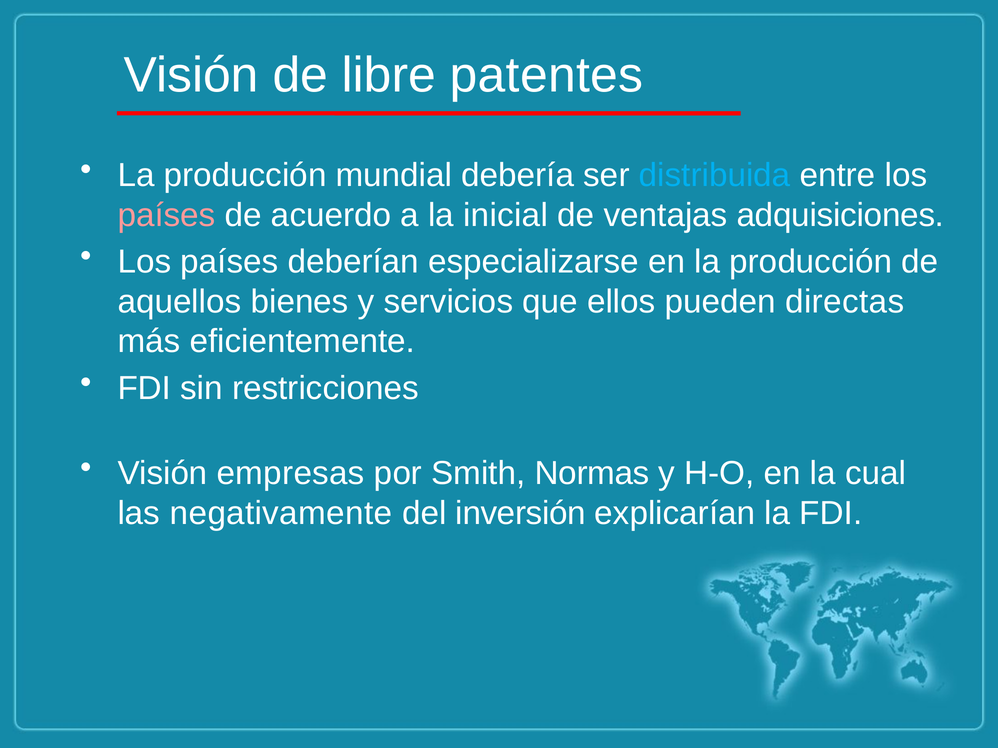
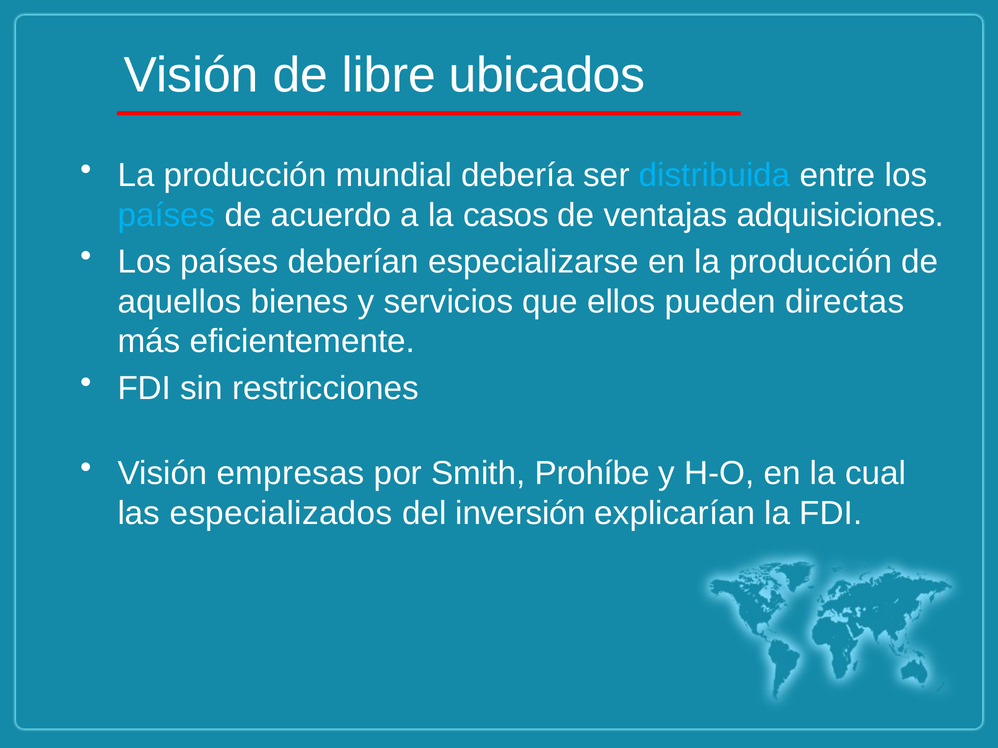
patentes: patentes -> ubicados (547, 75)
países colour: pink -> light blue (167, 215)
inicial: inicial -> casos (506, 215)
Normas: Normas -> Prohíbe (592, 474)
negativamente: negativamente -> especializados (281, 514)
